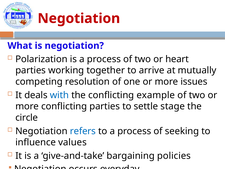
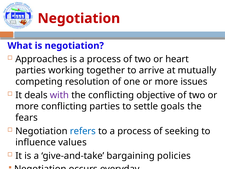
Polarization: Polarization -> Approaches (41, 59)
with colour: blue -> purple (59, 95)
example: example -> objective (156, 95)
stage: stage -> goals (173, 106)
circle: circle -> fears (27, 117)
